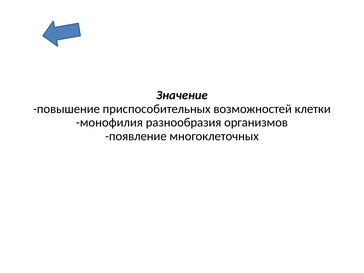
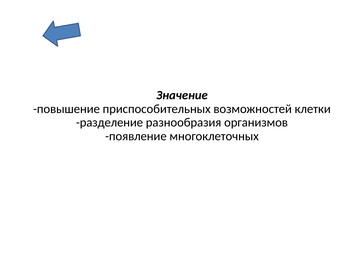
монофилия: монофилия -> разделение (109, 123)
